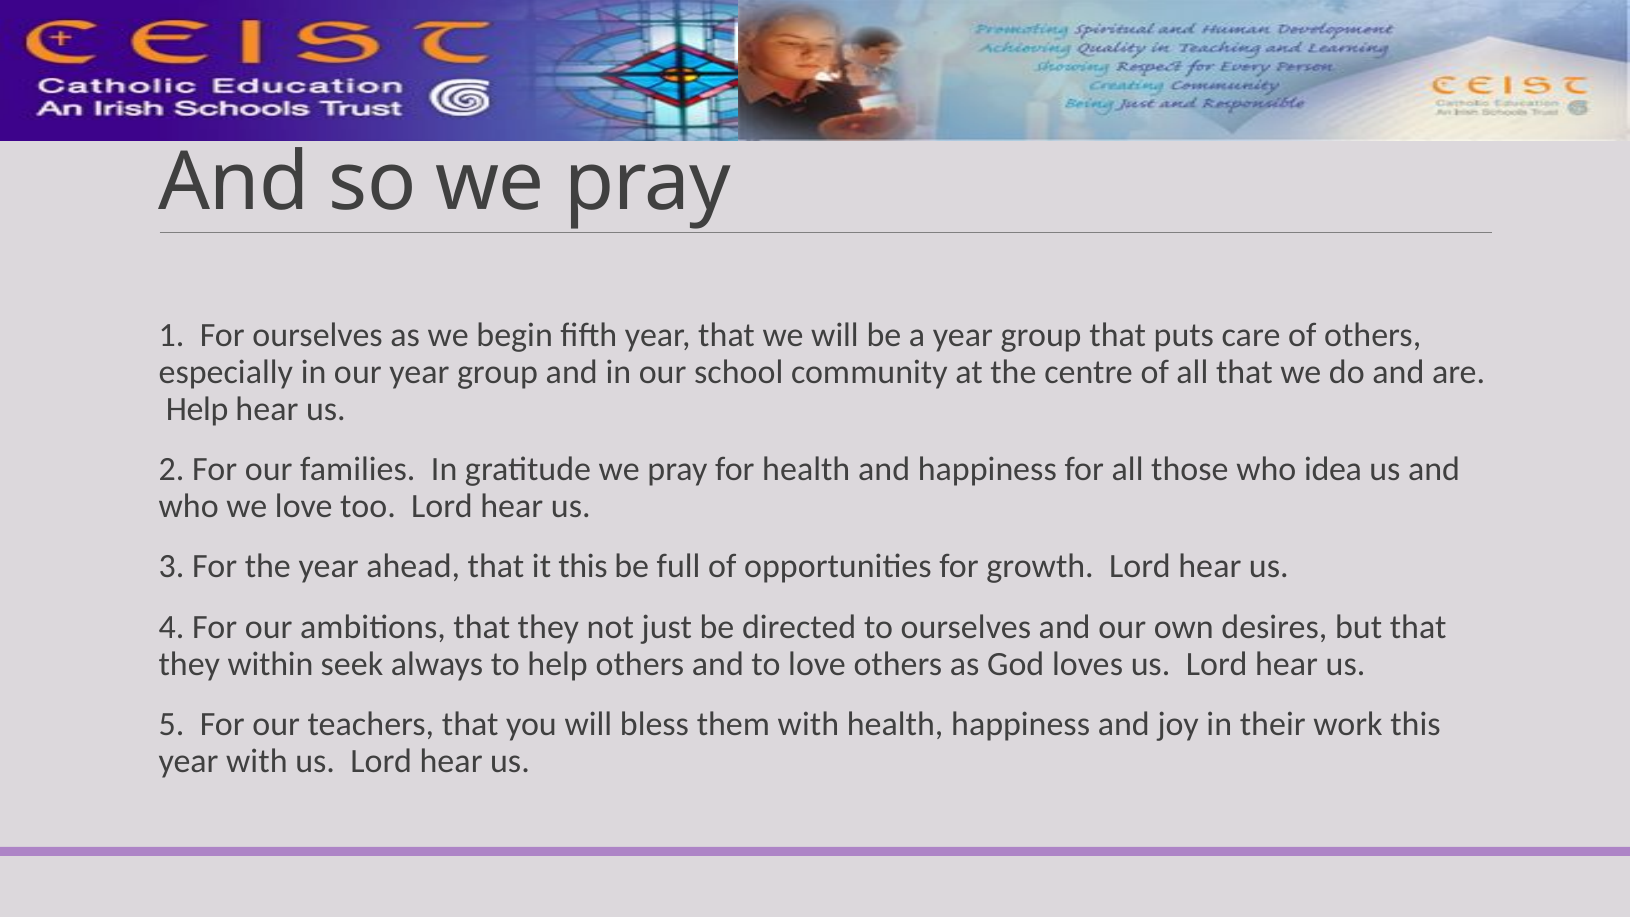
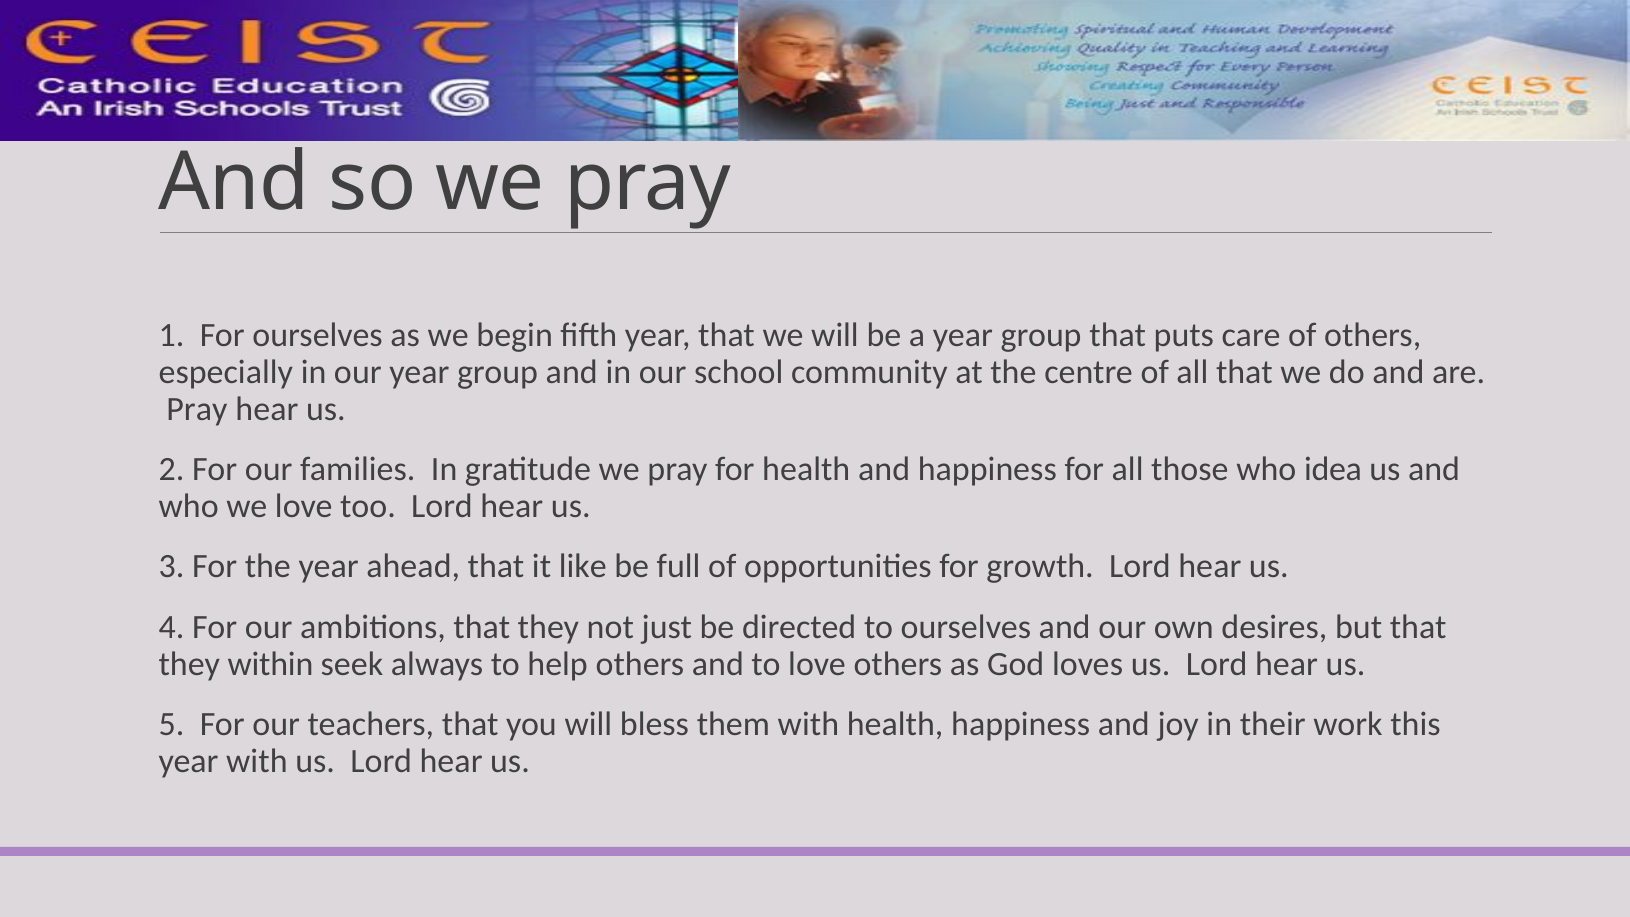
Help: Help -> Pray (197, 409)
it this: this -> like (583, 567)
